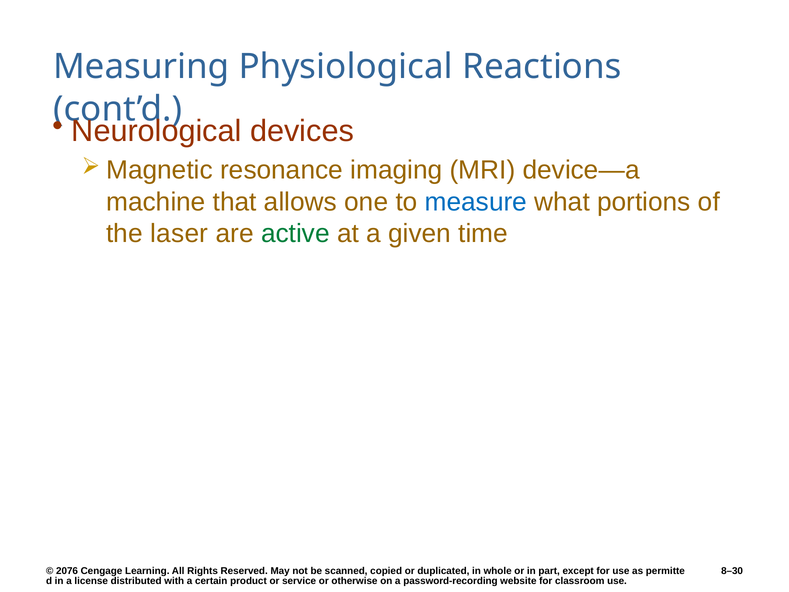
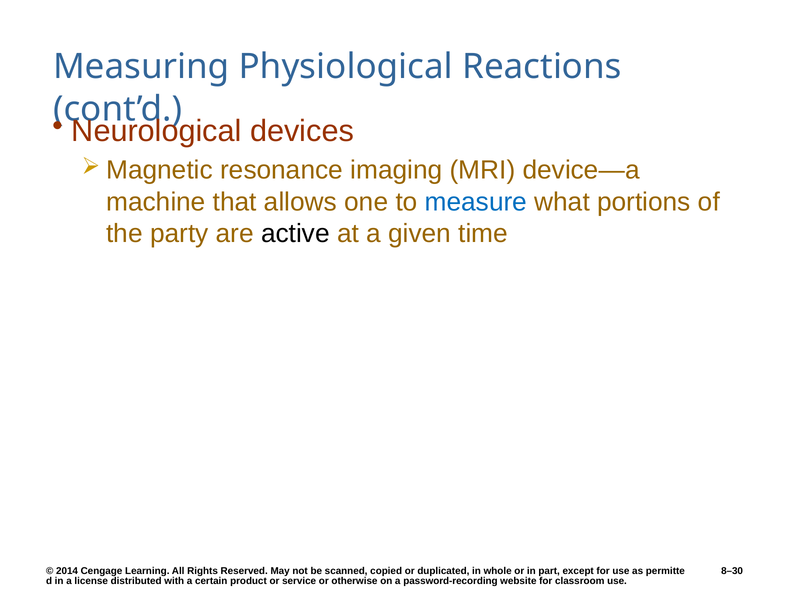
laser: laser -> party (179, 233)
active colour: green -> black (295, 233)
2076: 2076 -> 2014 (67, 571)
